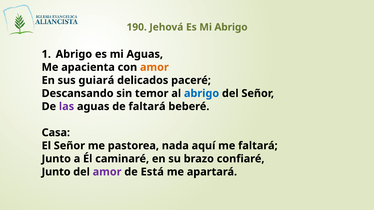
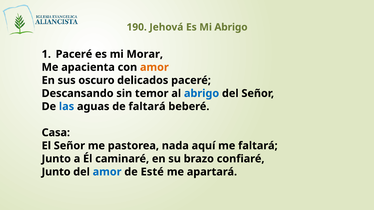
Abrigo: Abrigo -> Paceré (74, 54)
mi Aguas: Aguas -> Morar (145, 54)
guiará: guiará -> oscuro (96, 80)
las colour: purple -> blue (67, 107)
amor colour: purple -> blue (107, 172)
Está: Está -> Esté (152, 172)
